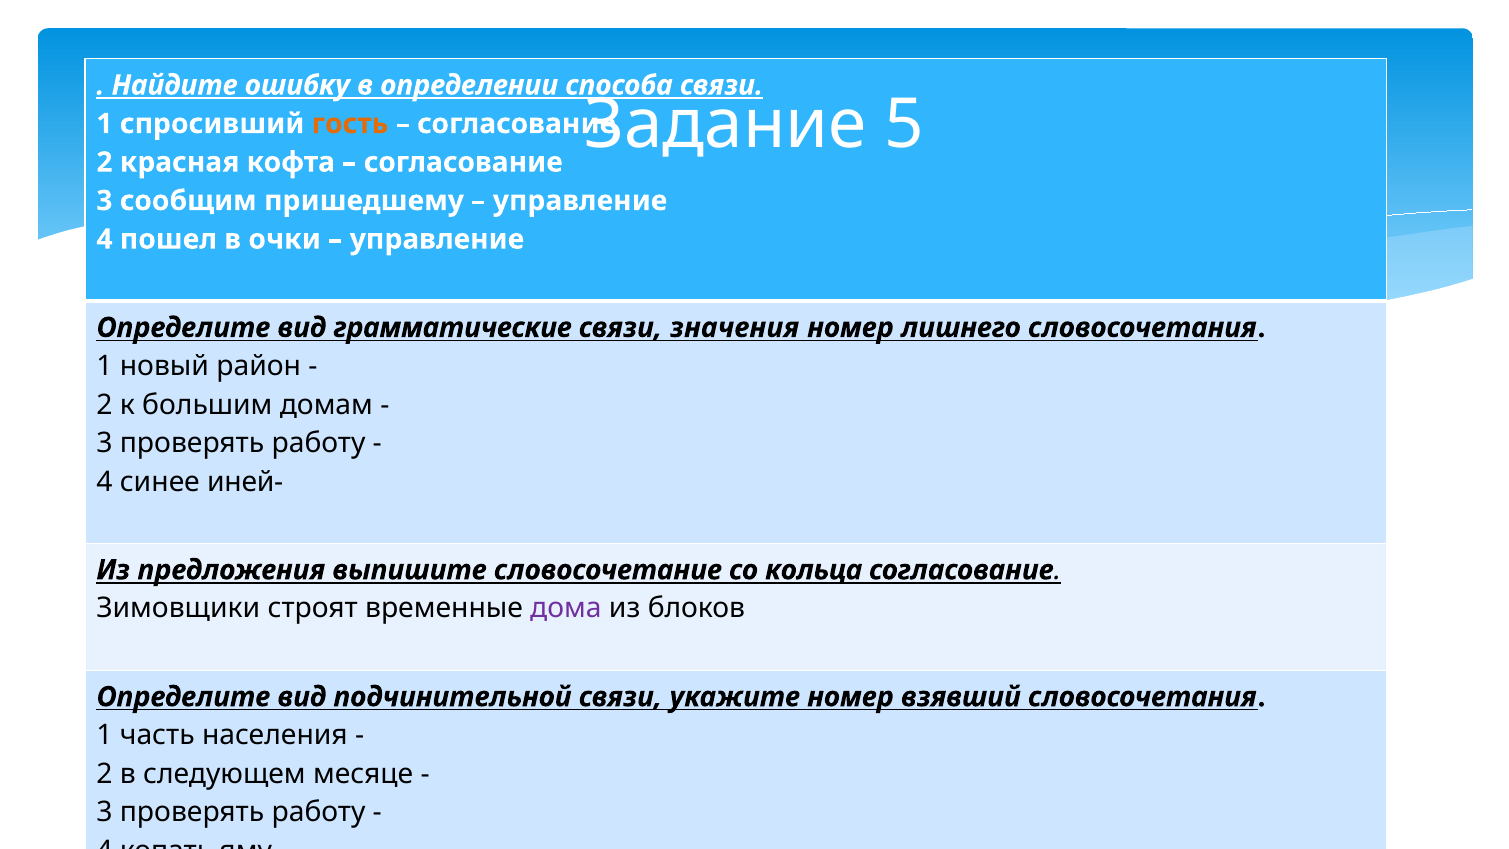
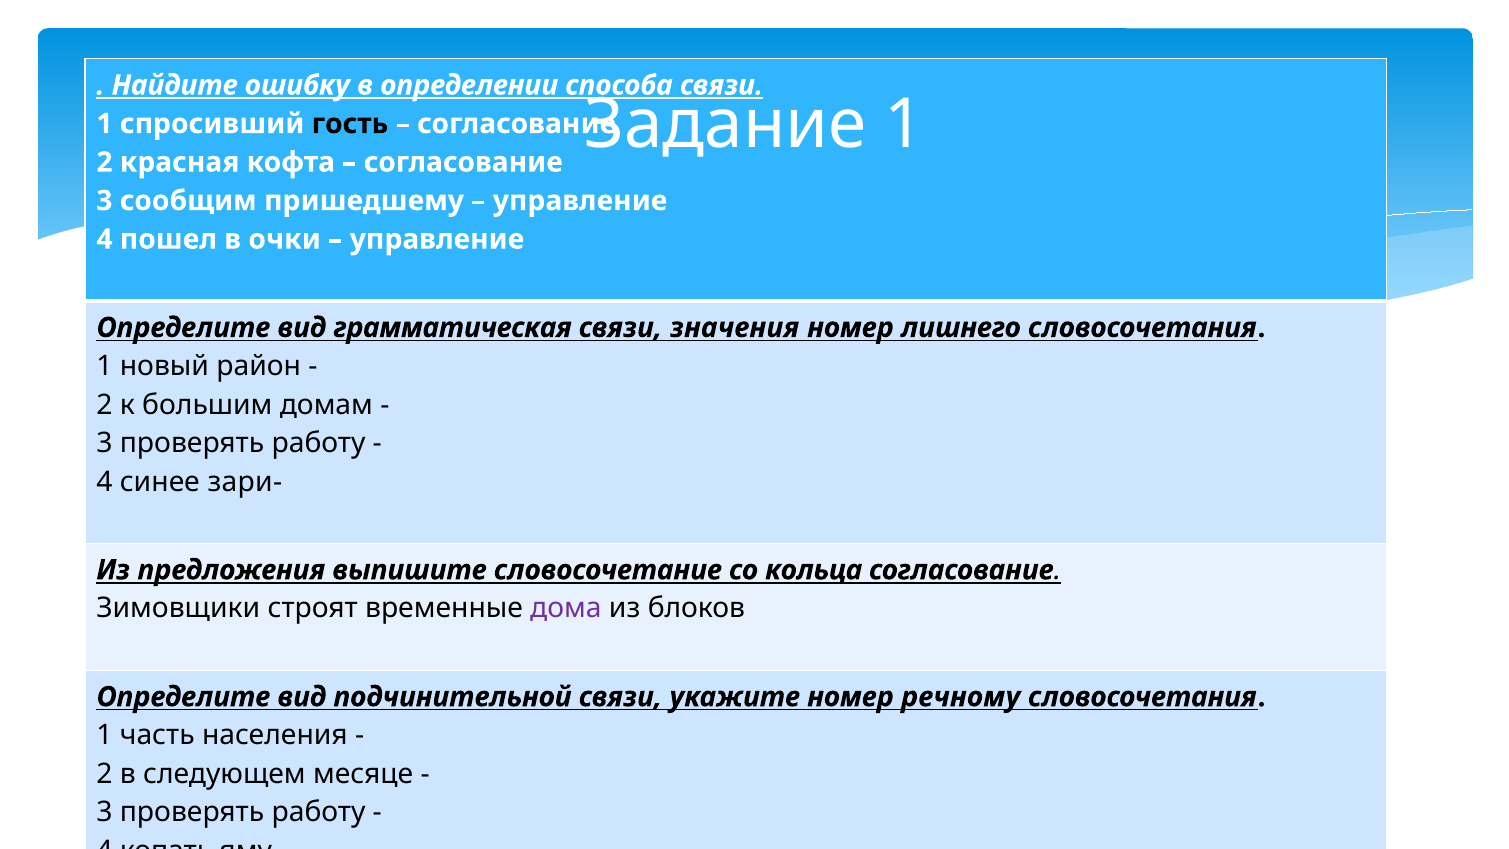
Задание 5: 5 -> 1 (904, 124)
гость colour: orange -> black (350, 124)
грамматические: грамматические -> грамматическая (453, 328)
иней-: иней- -> зари- (245, 482)
взявший: взявший -> речному (961, 697)
